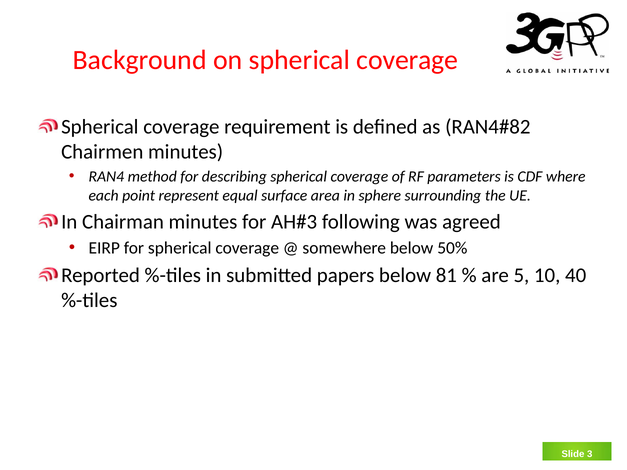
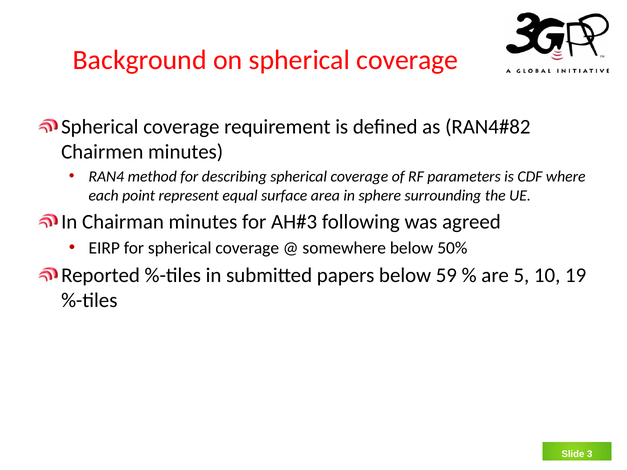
81: 81 -> 59 (446, 276)
40: 40 -> 19 (576, 276)
